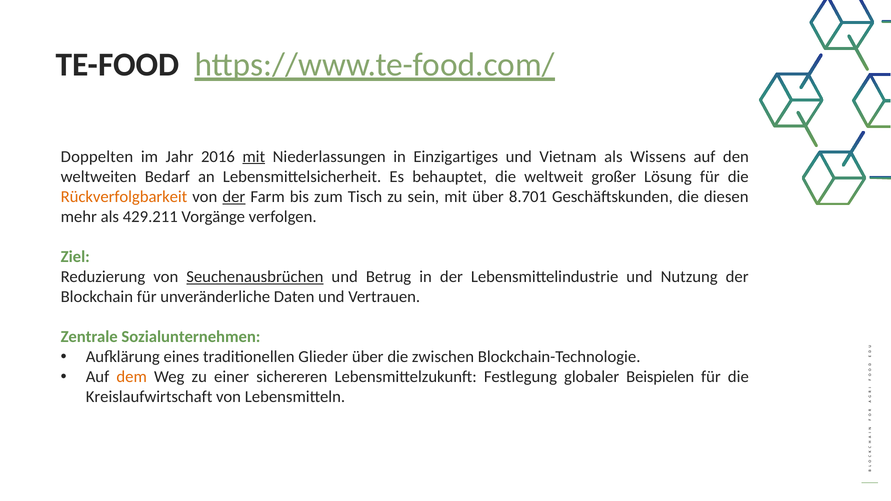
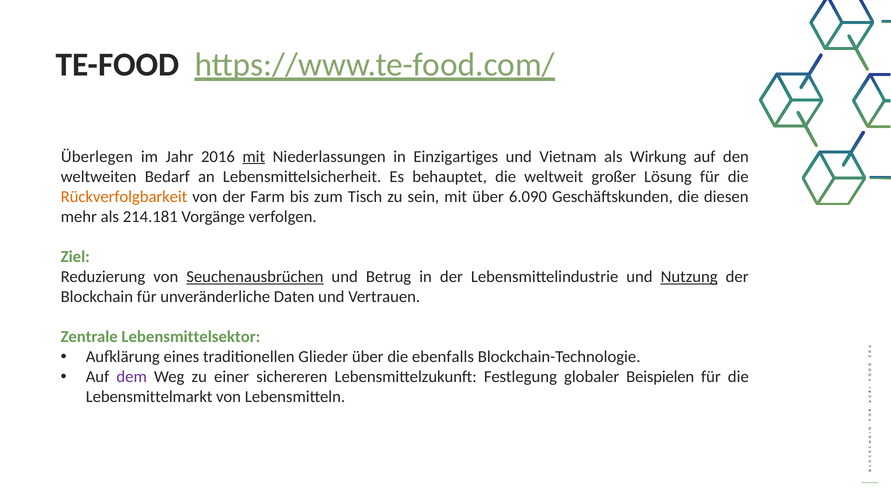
Doppelten: Doppelten -> Überlegen (97, 157)
Wissens: Wissens -> Wirkung (658, 157)
der underline: present -> none (234, 197)
8.701: 8.701 -> 6.090 (528, 197)
429.211: 429.211 -> 214.181 (150, 217)
Nutzung underline: none -> present (689, 277)
Sozialunternehmen: Sozialunternehmen -> Lebensmittelsektor (191, 337)
zwischen: zwischen -> ebenfalls (443, 357)
dem colour: orange -> purple (132, 377)
Kreislaufwirtschaft: Kreislaufwirtschaft -> Lebensmittelmarkt (149, 397)
